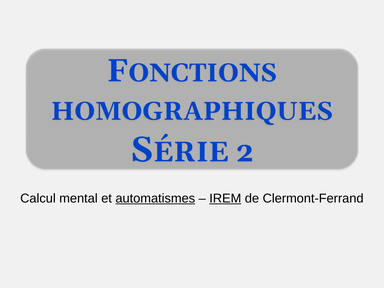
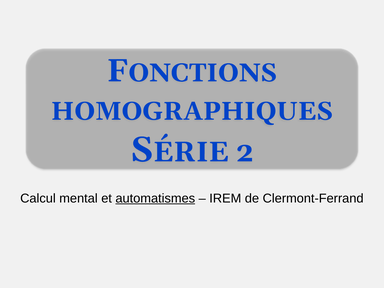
IREM underline: present -> none (225, 198)
